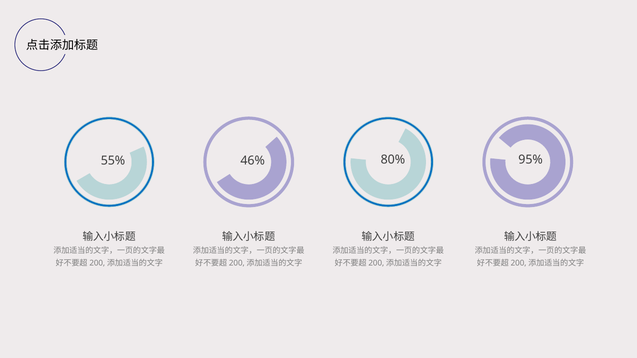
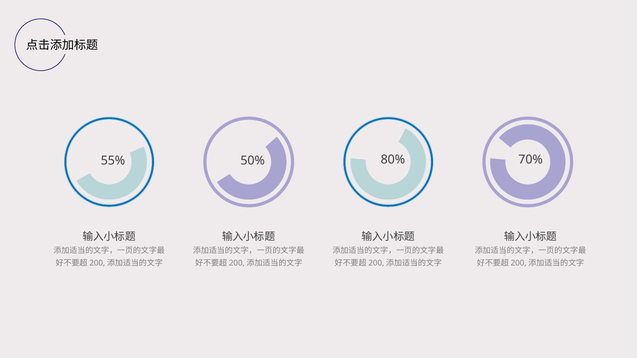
46%: 46% -> 50% (253, 161)
95%: 95% -> 70% (531, 160)
